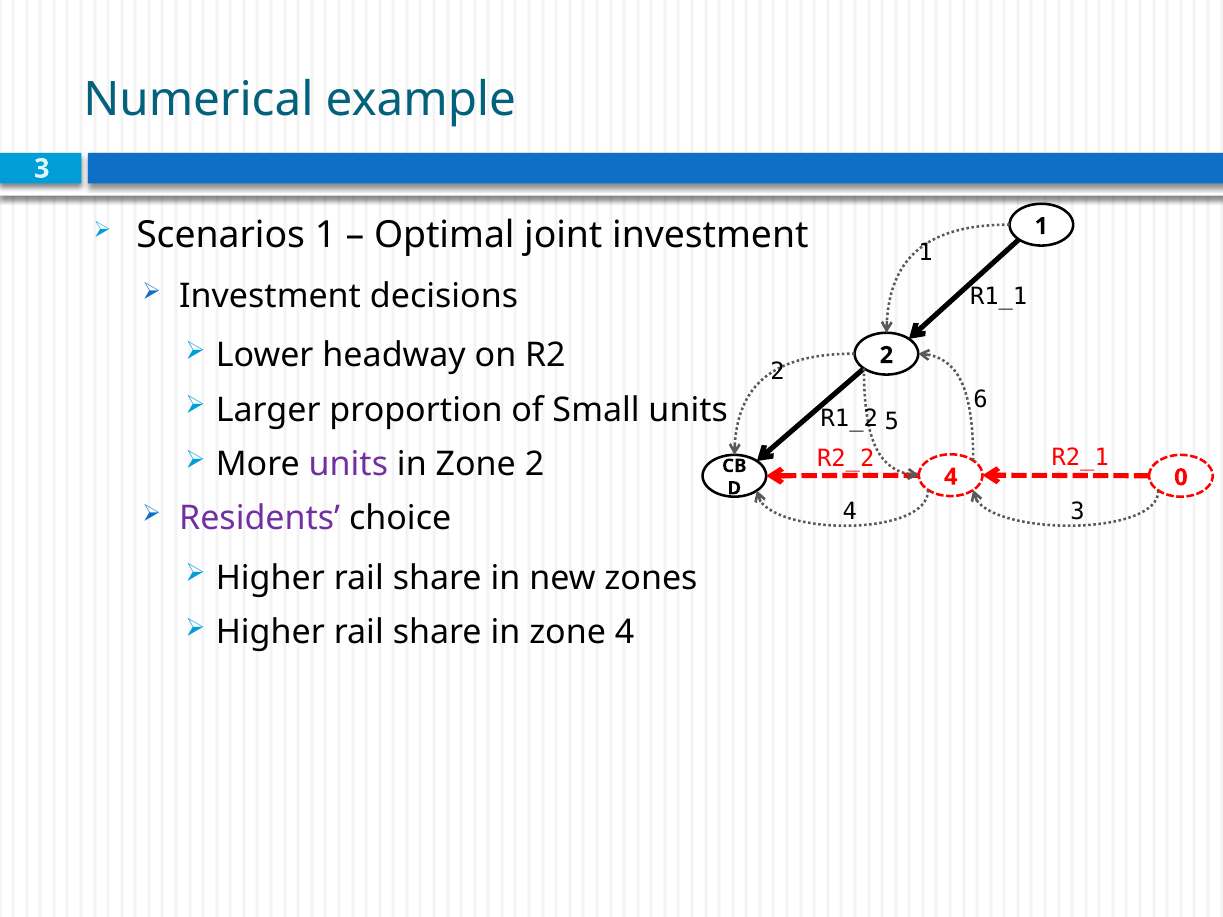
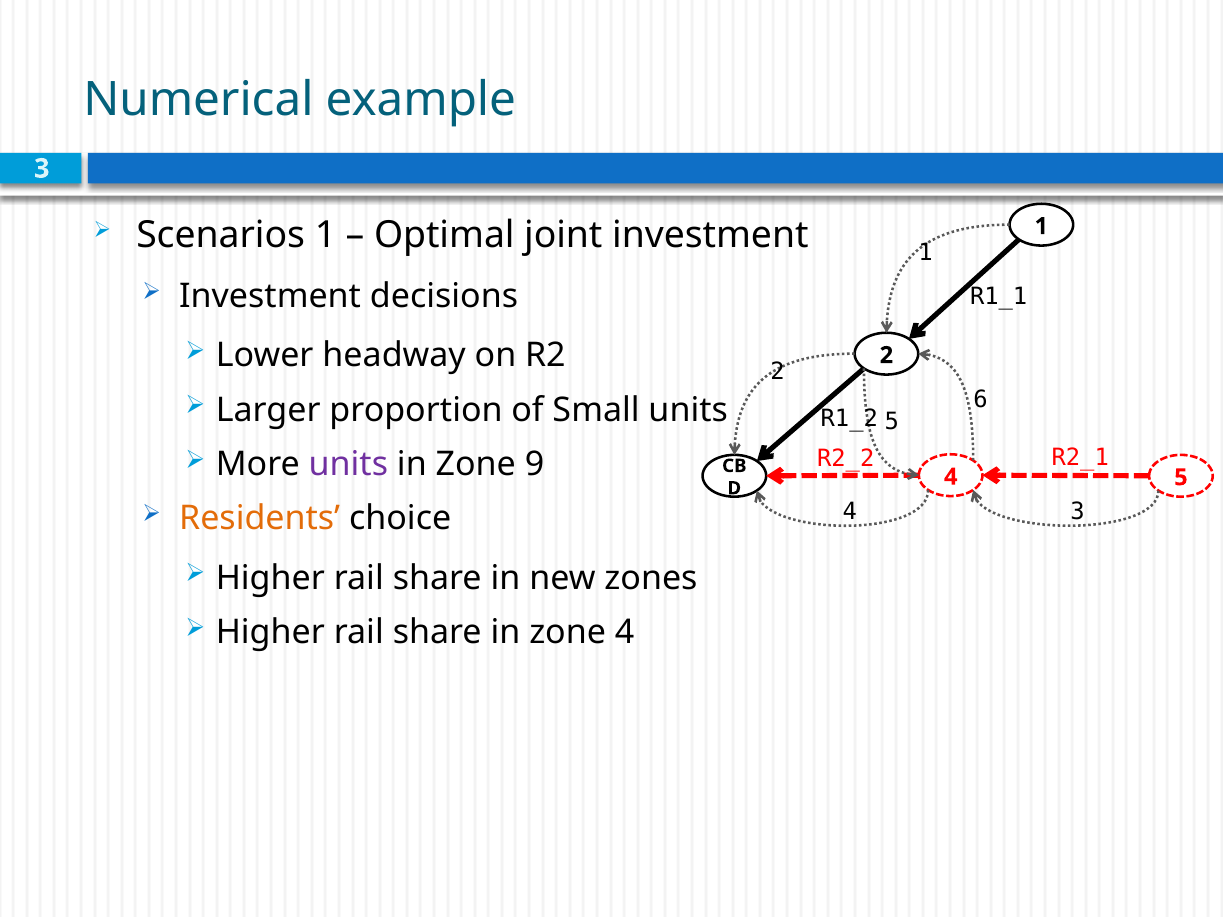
Zone 2: 2 -> 9 (535, 464)
4 0: 0 -> 5 (1181, 478)
Residents colour: purple -> orange (260, 519)
